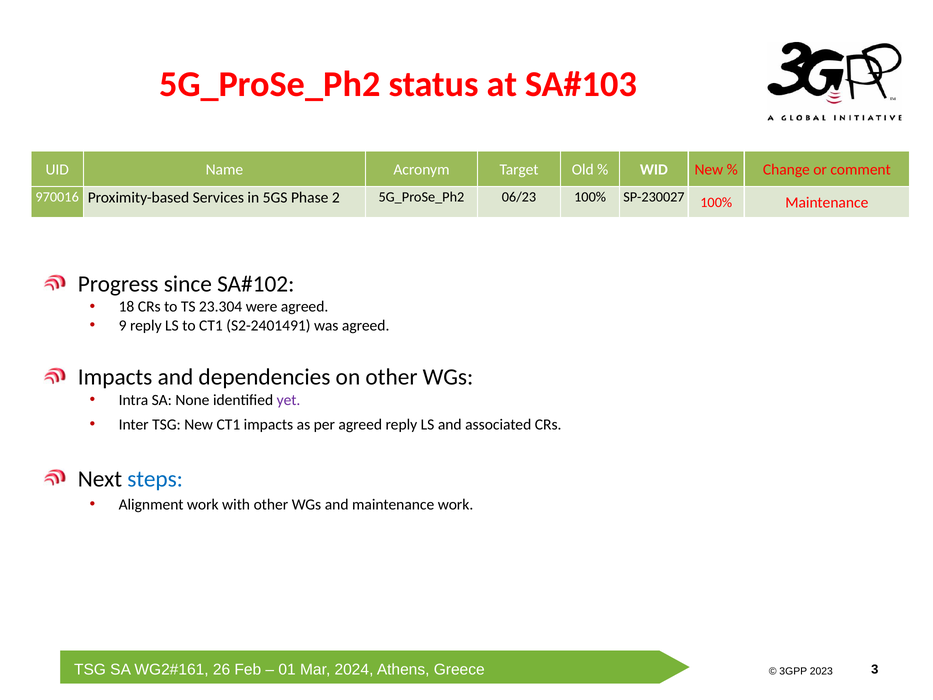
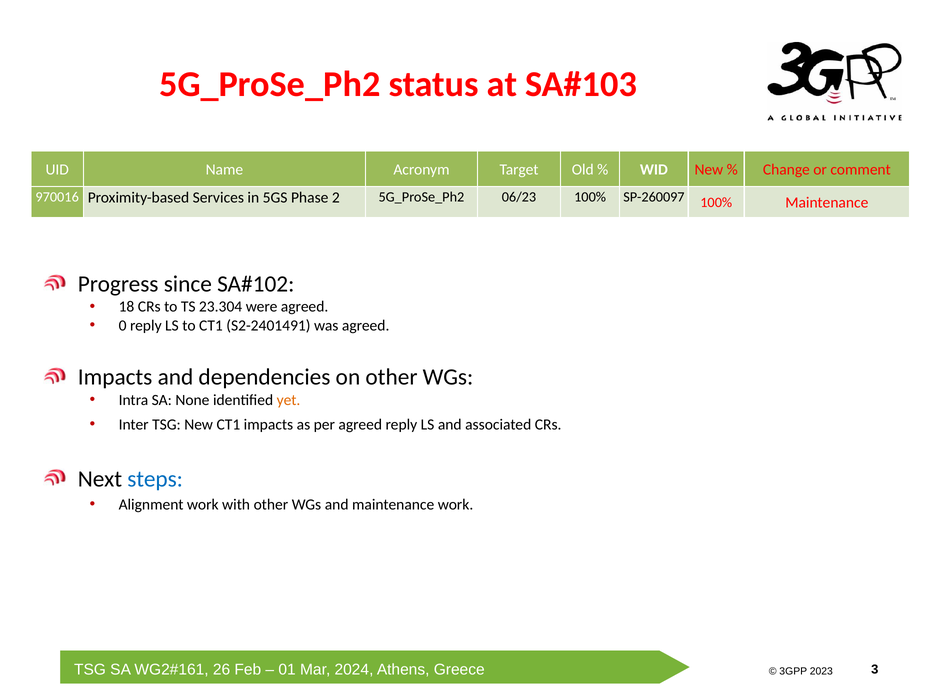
SP-230027: SP-230027 -> SP-260097 (654, 197)
9: 9 -> 0 (123, 325)
yet colour: purple -> orange (289, 400)
